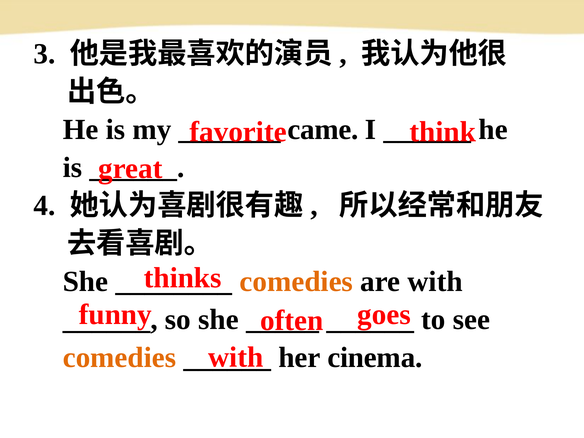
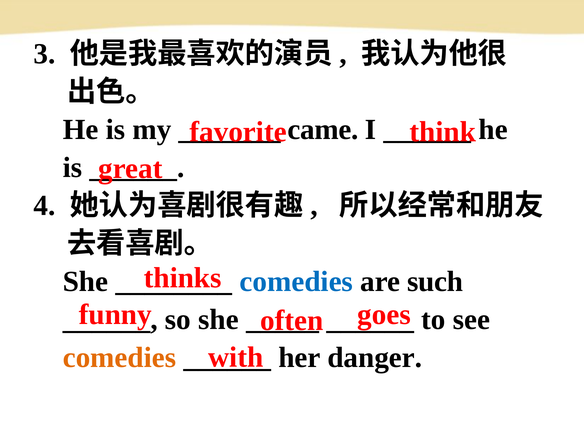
comedies colour: orange -> blue (296, 282)
are with: with -> such (435, 282)
cinema: cinema -> danger (375, 357)
